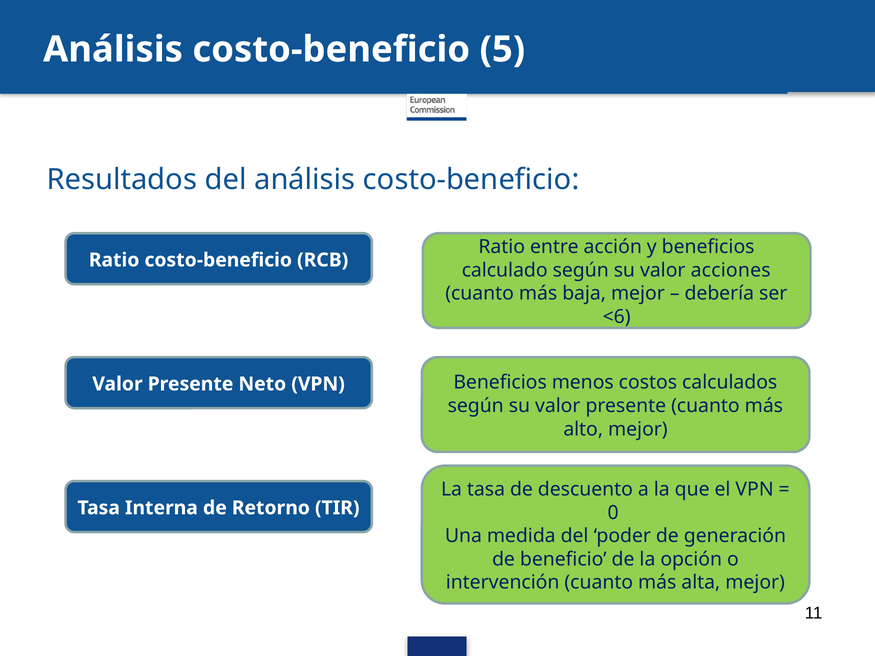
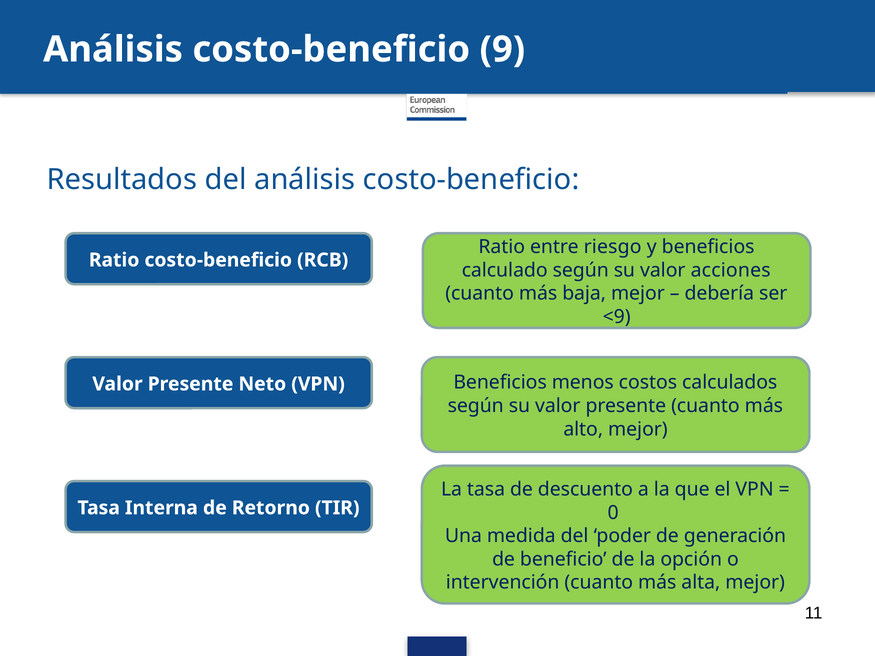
5: 5 -> 9 (502, 49)
acción: acción -> riesgo (613, 247)
<6: <6 -> <9 (617, 317)
